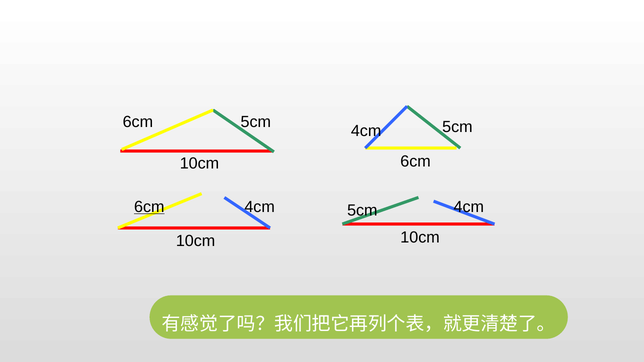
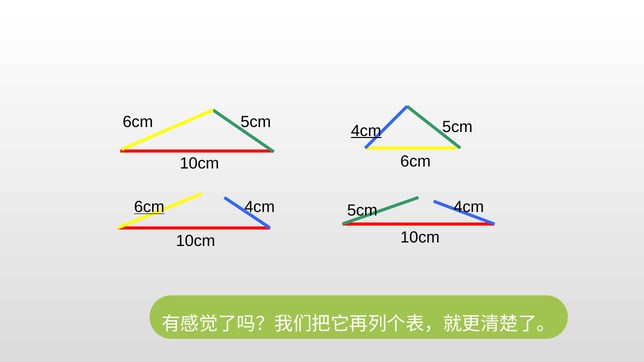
4cm underline: none -> present (366, 131)
